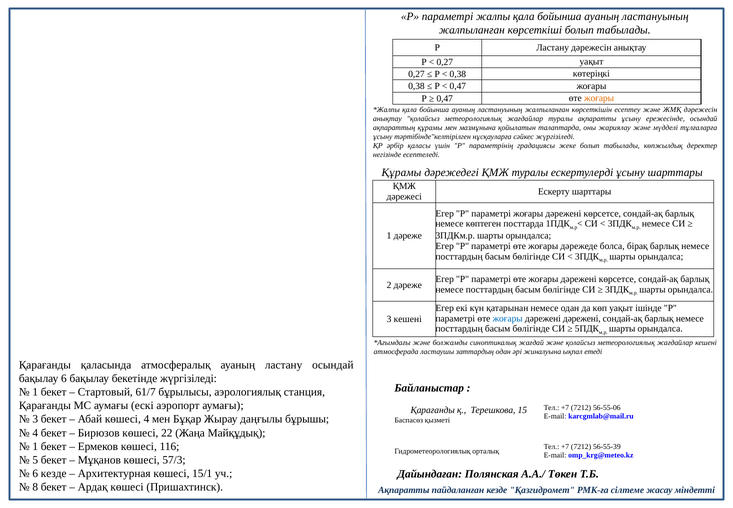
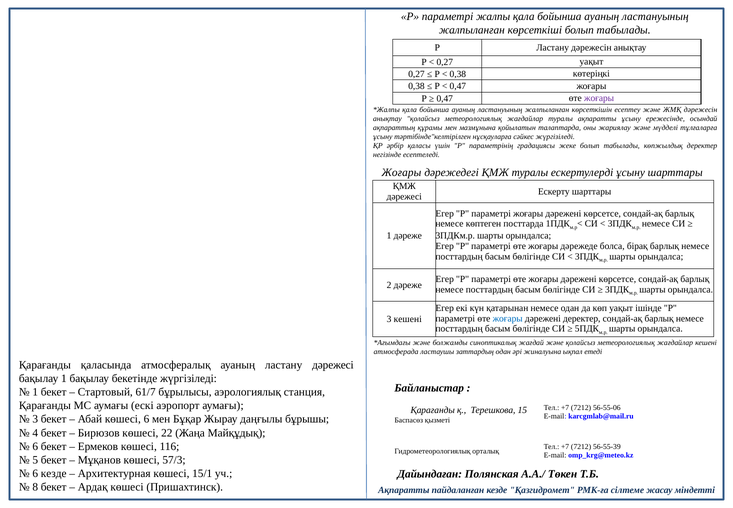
жоғары colour: orange -> purple (599, 98)
Құрамы: Құрамы -> Жоғары (401, 172)
дәрежені дәрежені: дәрежені -> деректер (582, 318)
ластану осындай: осындай -> дәрежесі (333, 365)
бақылау 6: 6 -> 1 (64, 378)
көшесі 4: 4 -> 6 (146, 419)
1: 1 -> 6 (35, 446)
